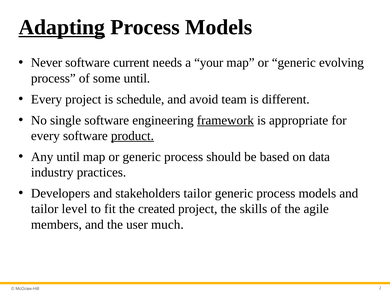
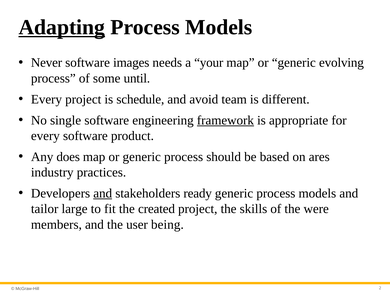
current: current -> images (131, 63)
product underline: present -> none (132, 136)
Any until: until -> does (68, 157)
data: data -> ares (319, 157)
and underline: none -> present (103, 194)
stakeholders tailor: tailor -> ready (198, 194)
level: level -> large (75, 209)
agile: agile -> were (316, 209)
much: much -> being (167, 225)
